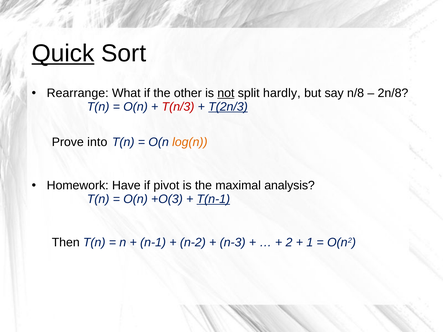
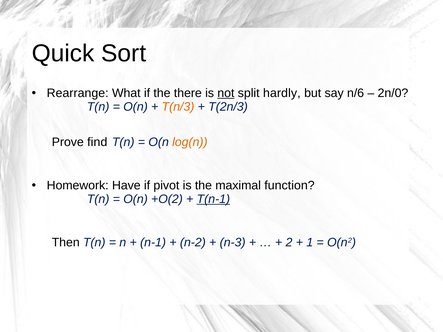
Quick underline: present -> none (63, 54)
other: other -> there (188, 93)
n/8: n/8 -> n/6 (356, 93)
2n/8: 2n/8 -> 2n/0 (393, 93)
T(n/3 colour: red -> orange (178, 107)
T(2n/3 underline: present -> none (228, 107)
into: into -> find (97, 142)
analysis: analysis -> function (289, 186)
+O(3: +O(3 -> +O(2 (167, 199)
